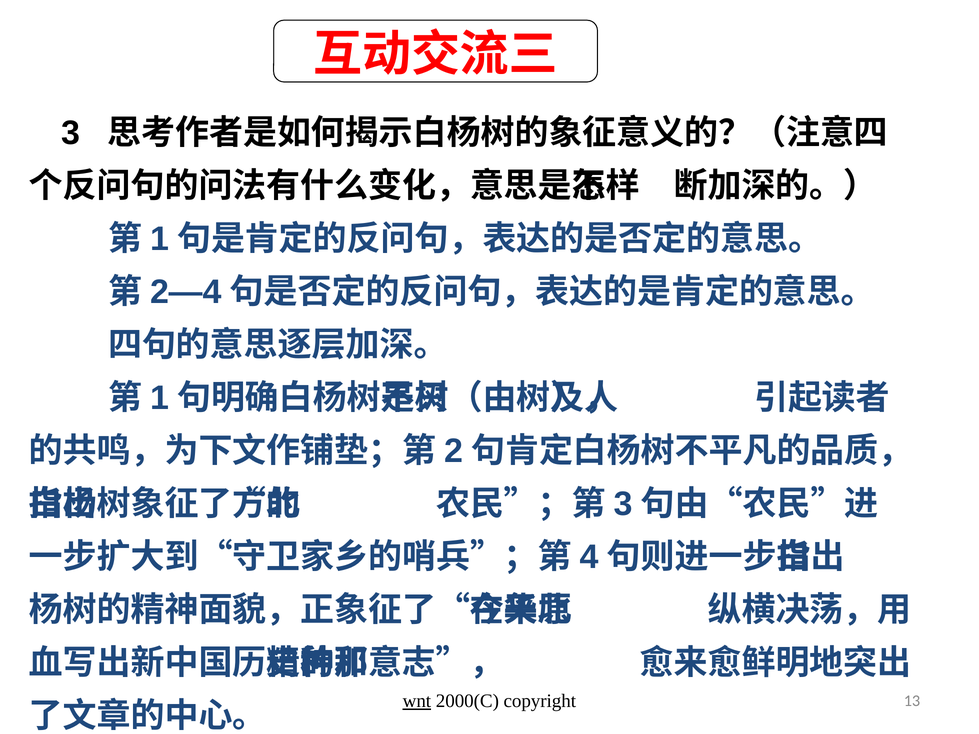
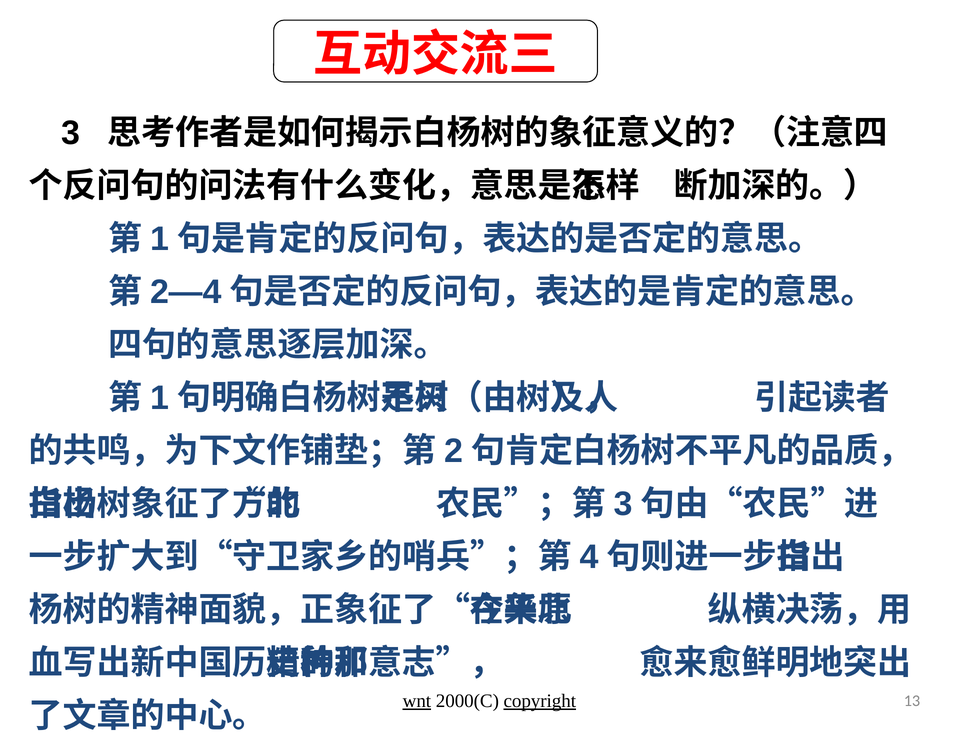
copyright underline: none -> present (540, 701)
